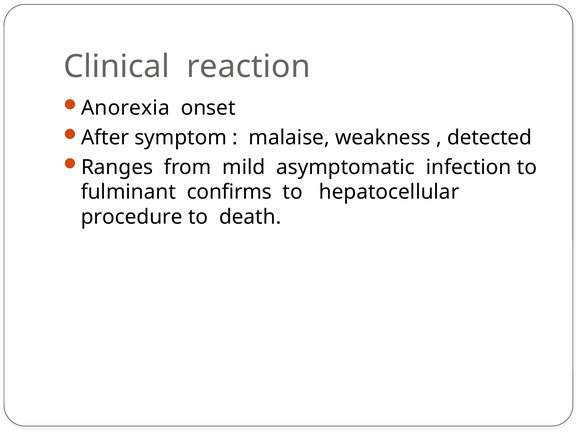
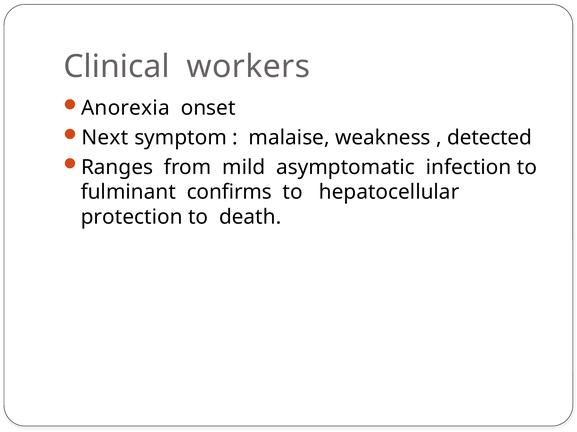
reaction: reaction -> workers (248, 67)
After: After -> Next (105, 138)
procedure: procedure -> protection (132, 217)
